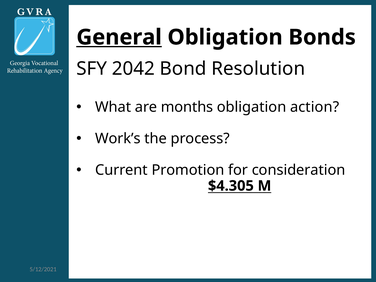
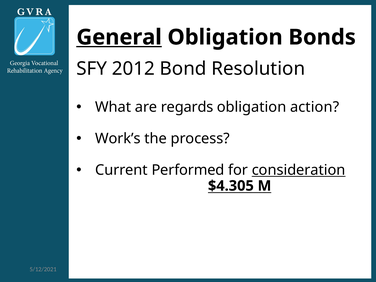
2042: 2042 -> 2012 (133, 69)
months: months -> regards (187, 107)
Promotion: Promotion -> Performed (188, 170)
consideration underline: none -> present (299, 170)
